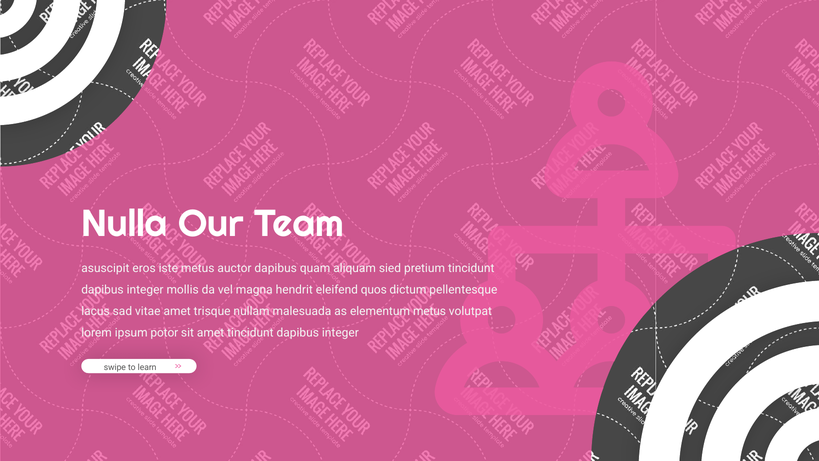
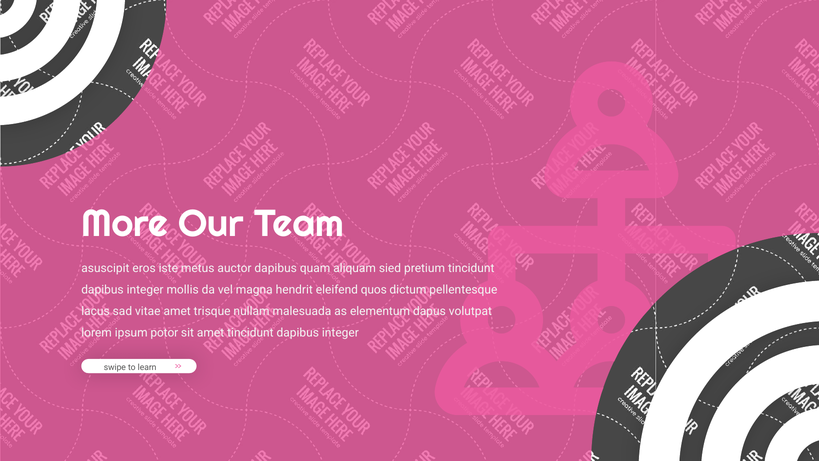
Nulla: Nulla -> More (125, 224)
elementum metus: metus -> dapus (429, 311)
